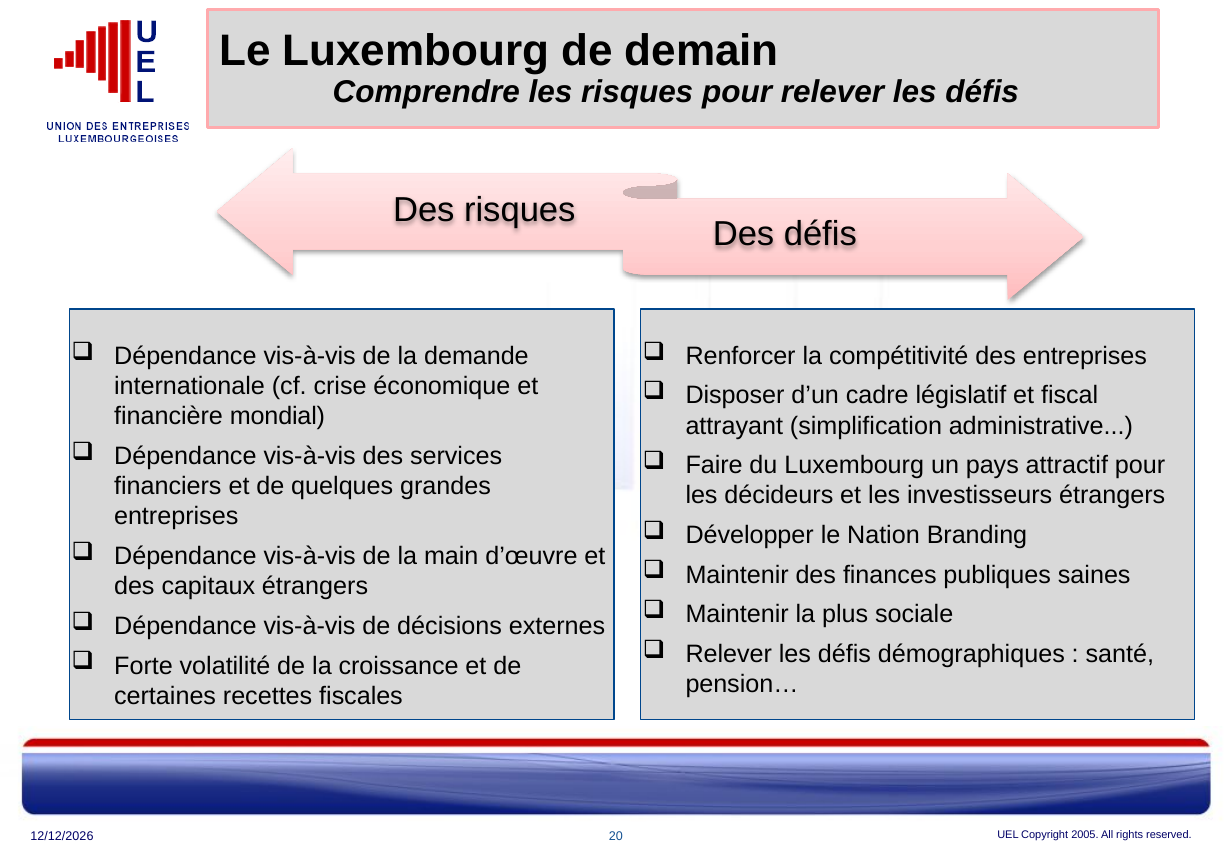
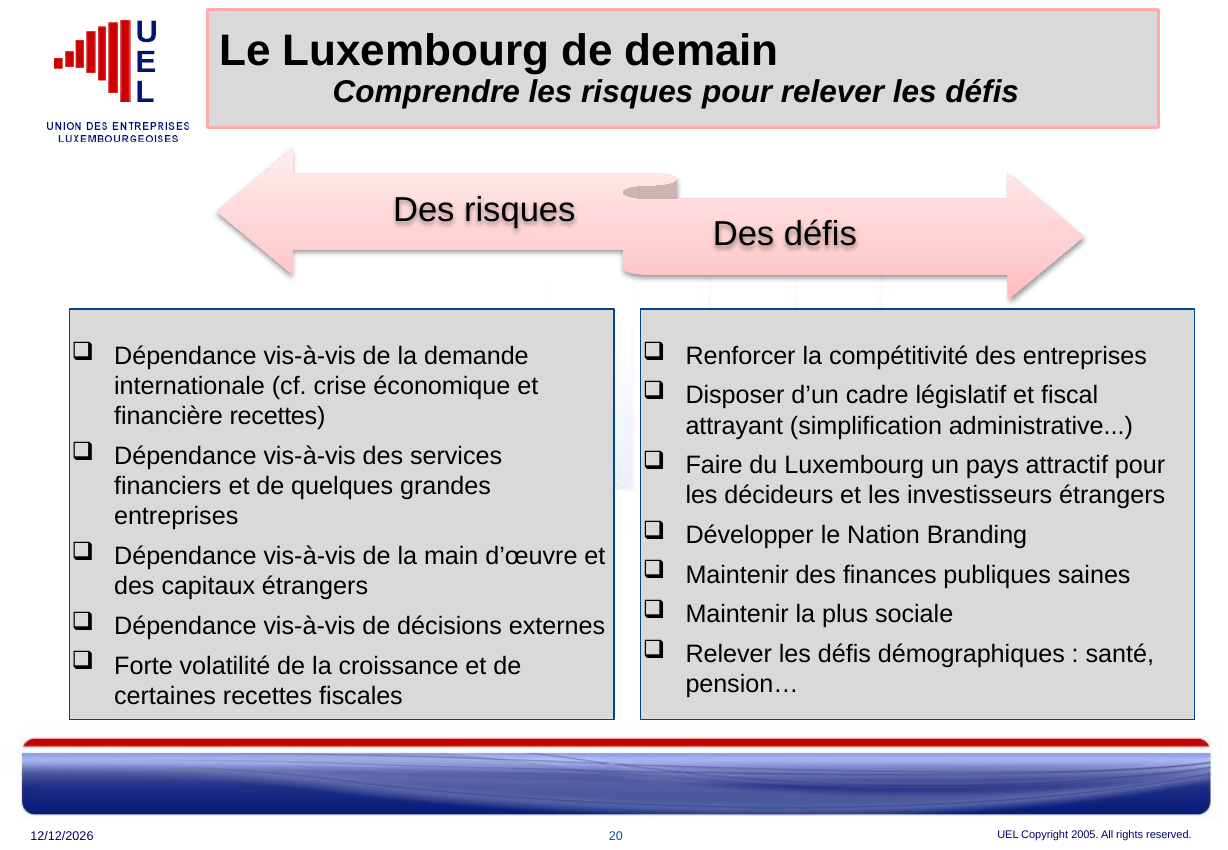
financière mondial: mondial -> recettes (278, 417)
